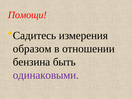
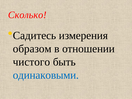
Помощи: Помощи -> Сколько (27, 15)
бензина: бензина -> чистого (31, 62)
одинаковыми colour: purple -> blue (46, 75)
